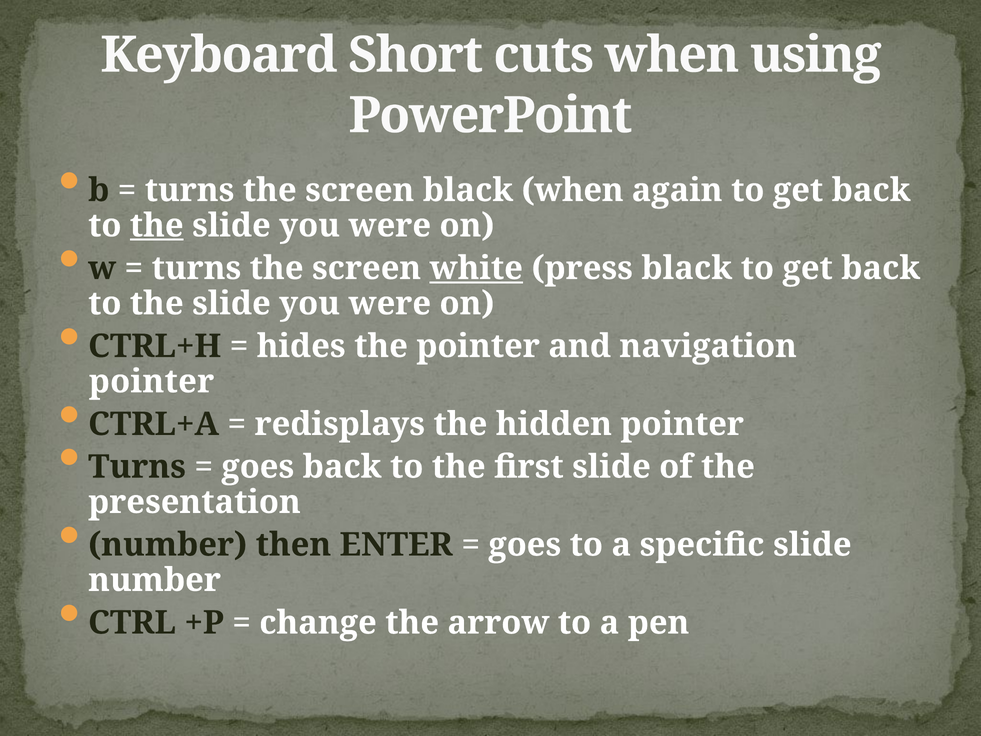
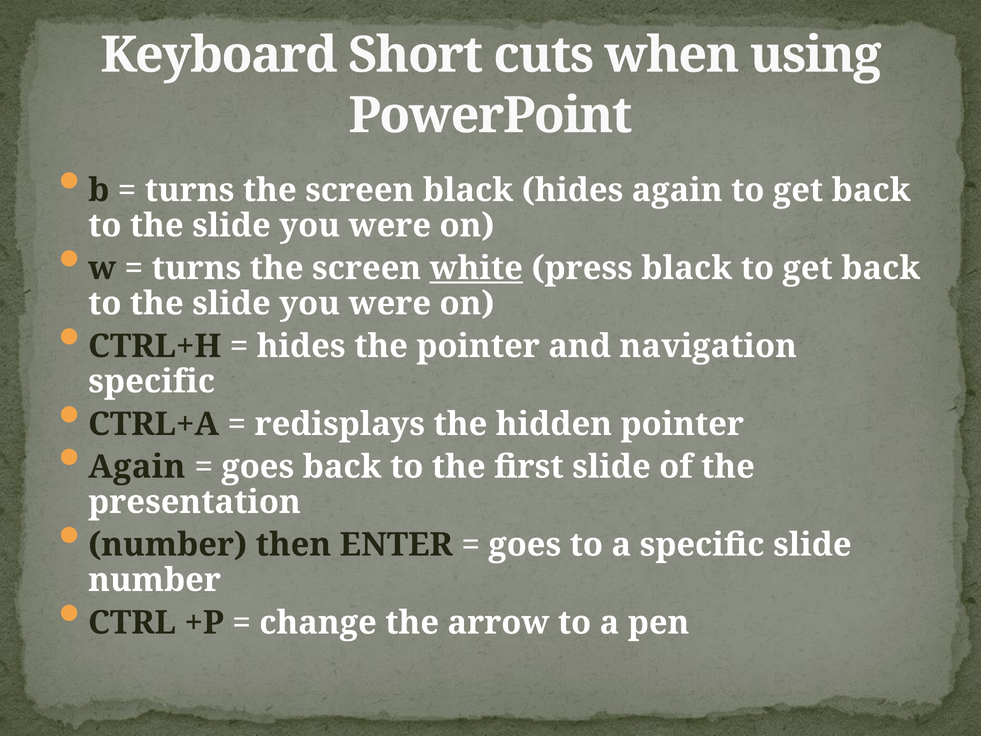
black when: when -> hides (572, 190)
the underline: present -> none (157, 226)
pointer: pointer -> specific (152, 381)
Turns: Turns -> Again (137, 467)
